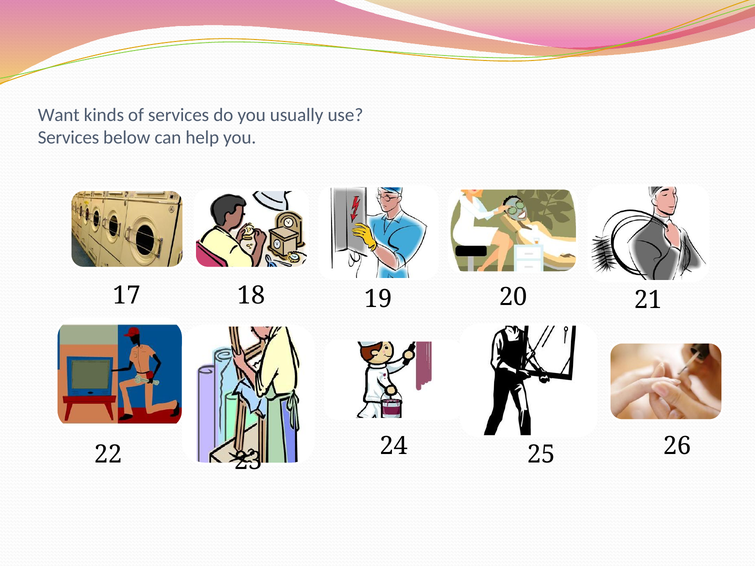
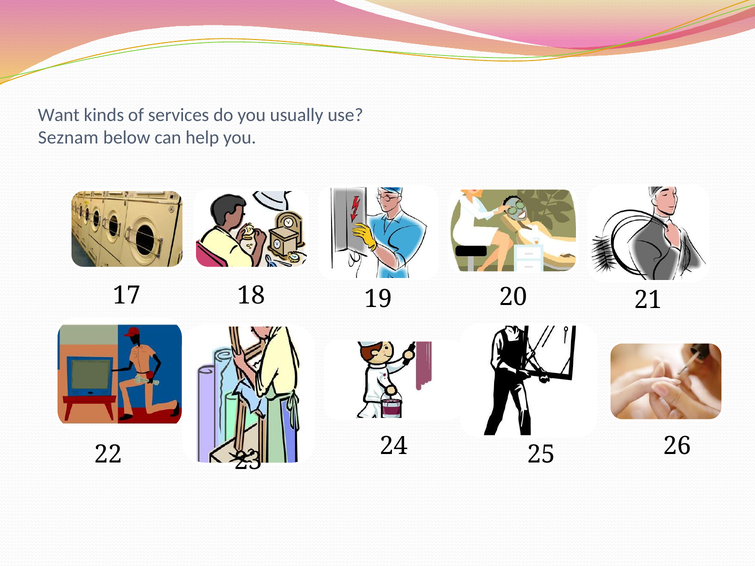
Services: Services -> Seznam (68, 138)
